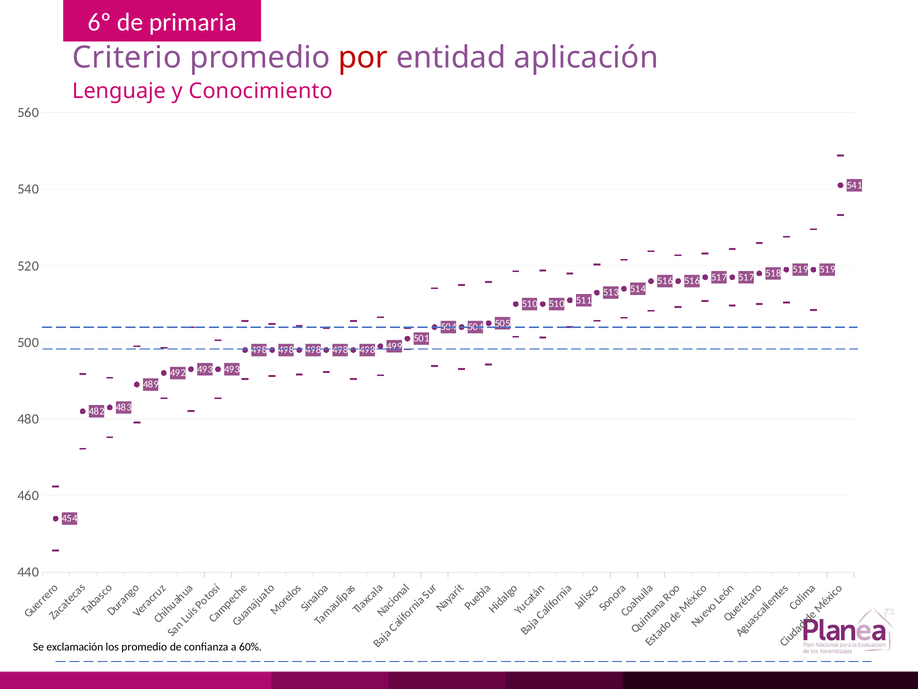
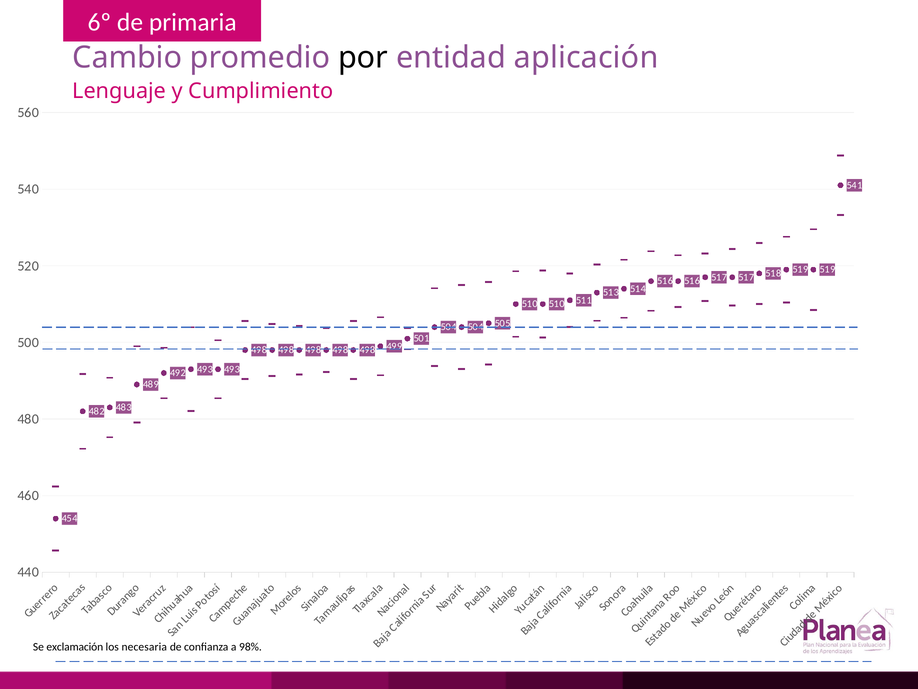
Criterio: Criterio -> Cambio (127, 58)
por colour: red -> black (363, 58)
Conocimiento: Conocimiento -> Cumplimiento (261, 91)
los promedio: promedio -> necesaria (144, 646)
60%: 60% -> 98% (250, 646)
